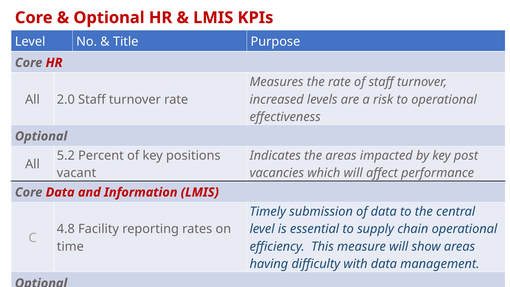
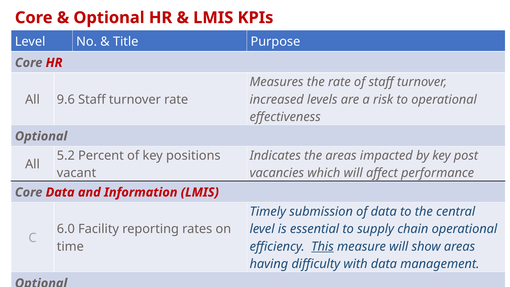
2.0: 2.0 -> 9.6 (66, 99)
4.8: 4.8 -> 6.0 (66, 229)
This underline: none -> present (323, 246)
